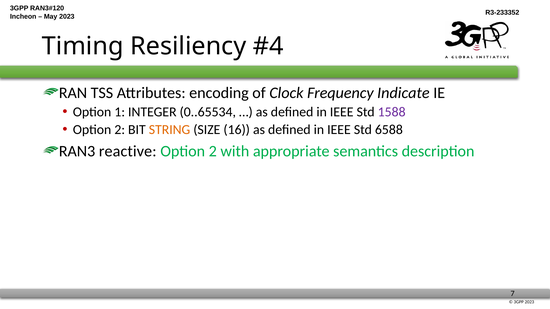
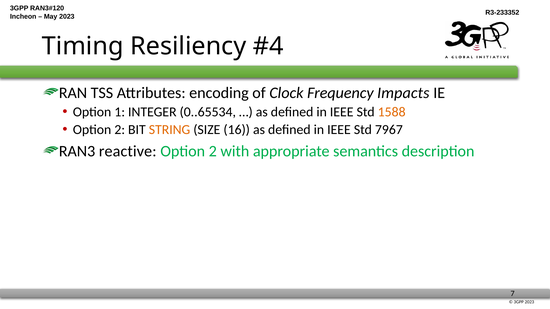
Indicate: Indicate -> Impacts (403, 93)
1588 colour: purple -> orange (392, 112)
6588: 6588 -> 7967 (389, 130)
